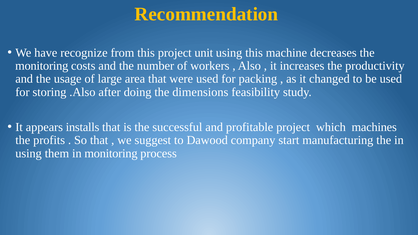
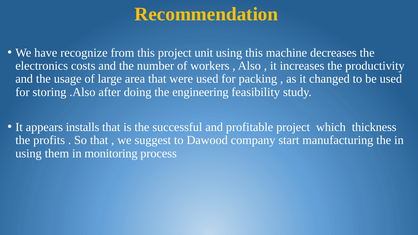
monitoring: monitoring -> electronics (42, 66)
dimensions: dimensions -> engineering (200, 92)
machines: machines -> thickness (374, 127)
